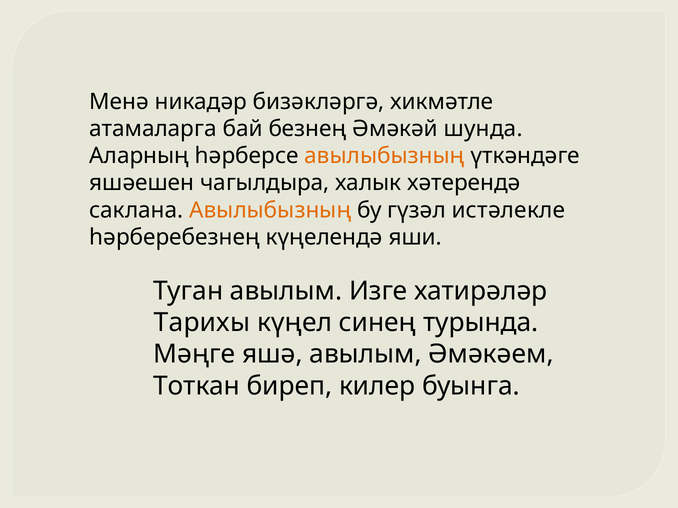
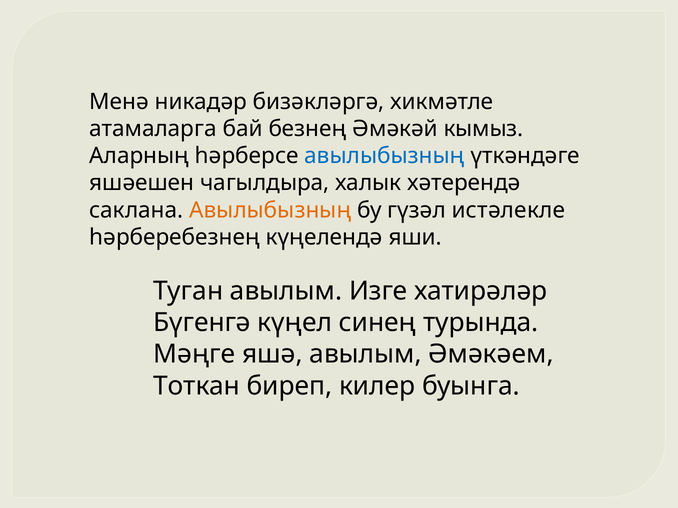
шунда: шунда -> кымыз (484, 129)
авылыбызның colour: orange -> blue (385, 156)
Тарихы: Тарихы -> Бүгенгә (202, 323)
